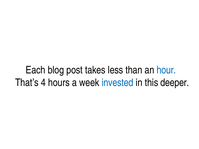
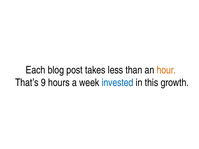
hour colour: blue -> orange (166, 70)
4: 4 -> 9 (43, 83)
deeper: deeper -> growth (175, 83)
